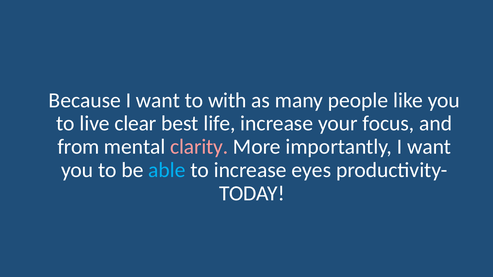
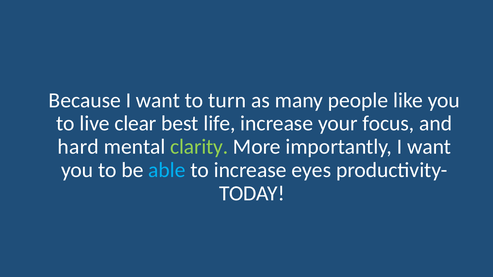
with: with -> turn (227, 100)
from: from -> hard (78, 147)
clarity colour: pink -> light green (199, 147)
